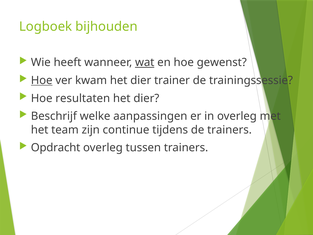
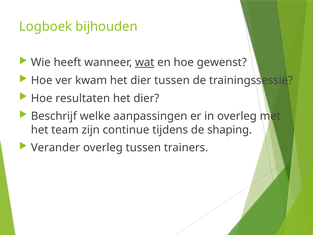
Hoe underline: present -> none (42, 80)
dier trainer: trainer -> tussen (172, 80)
de trainers: trainers -> shaping (230, 130)
Opdracht: Opdracht -> Verander (56, 148)
